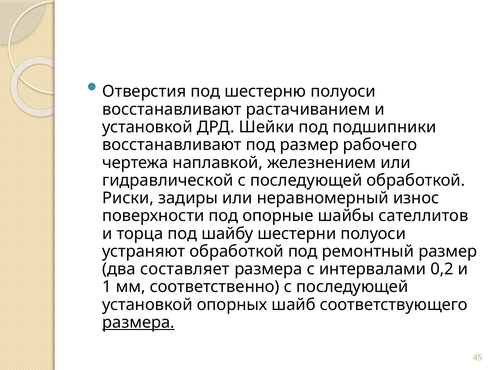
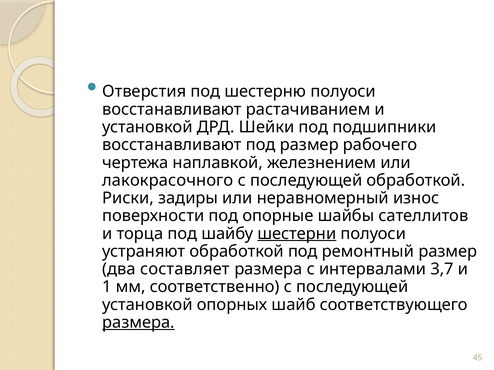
гидравлической: гидравлической -> лакокрасочного (168, 181)
шестерни underline: none -> present (297, 234)
0,2: 0,2 -> 3,7 (442, 269)
